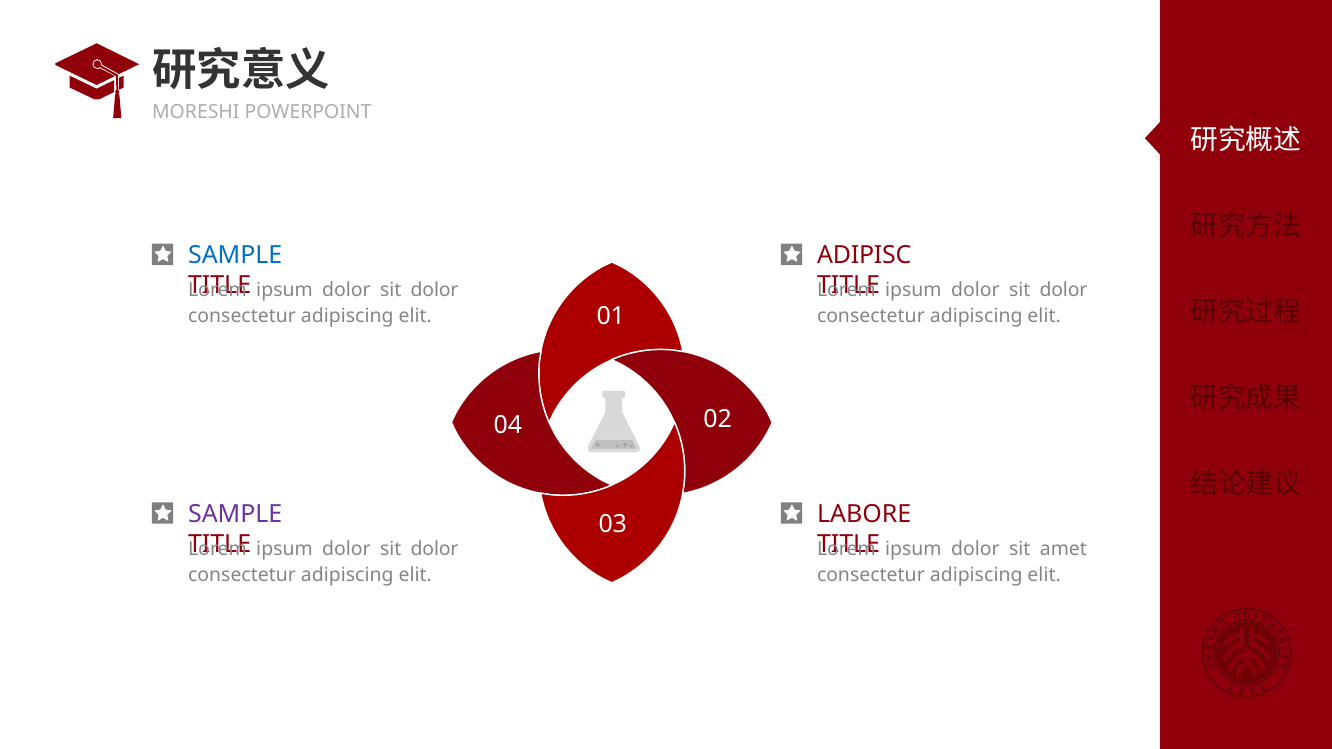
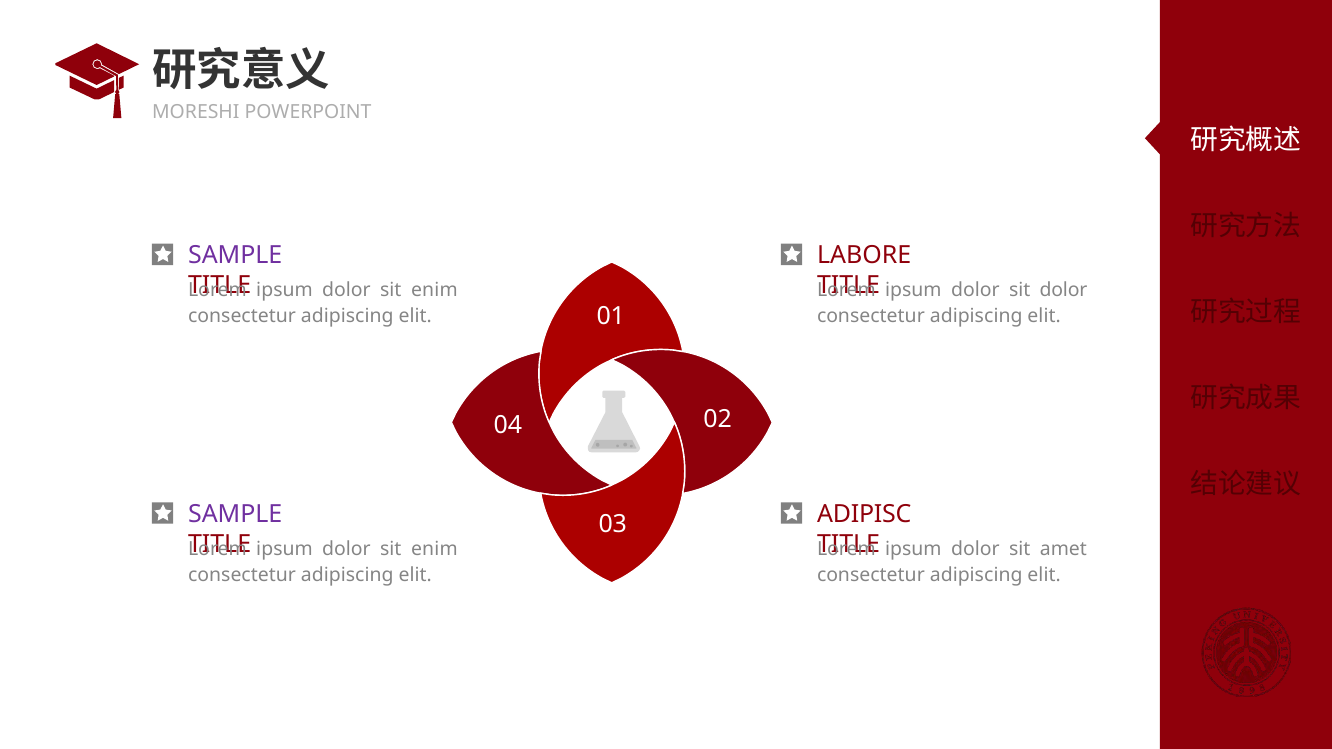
SAMPLE colour: blue -> purple (235, 255)
ADIPISC: ADIPISC -> LABORE (864, 255)
dolor: dolor -> enim (434, 291)
LABORE: LABORE -> ADIPISC (864, 514)
dolor: dolor -> enim (434, 549)
